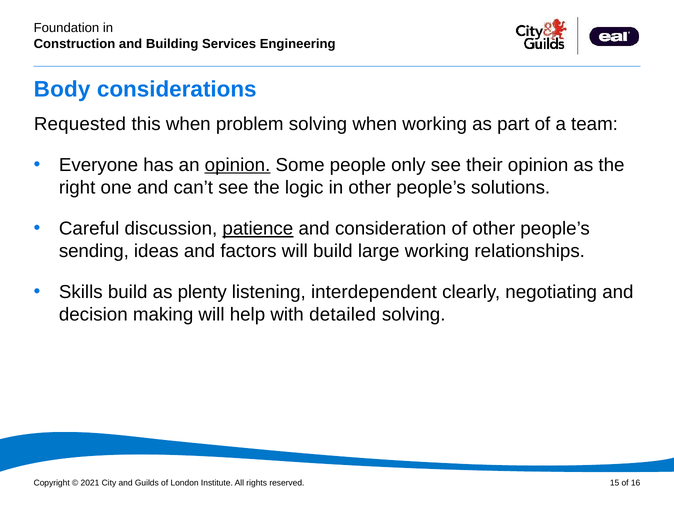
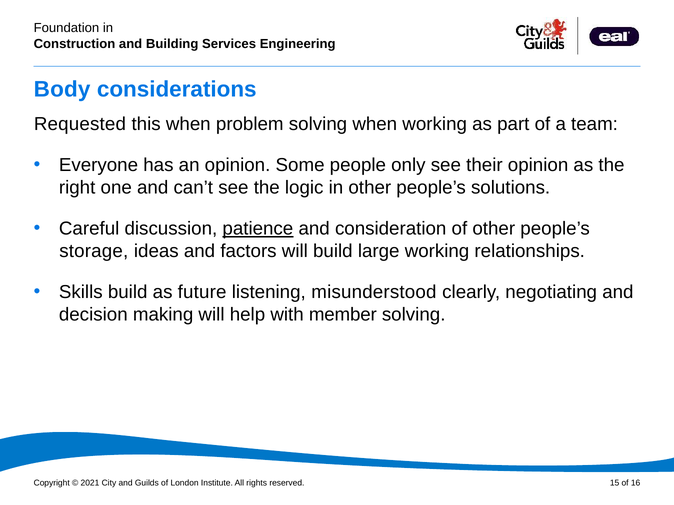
opinion underline: present -> none (238, 165)
sending: sending -> storage (94, 251)
plenty: plenty -> future (202, 293)
interdependent: interdependent -> misunderstood (374, 293)
detailed: detailed -> member (343, 315)
